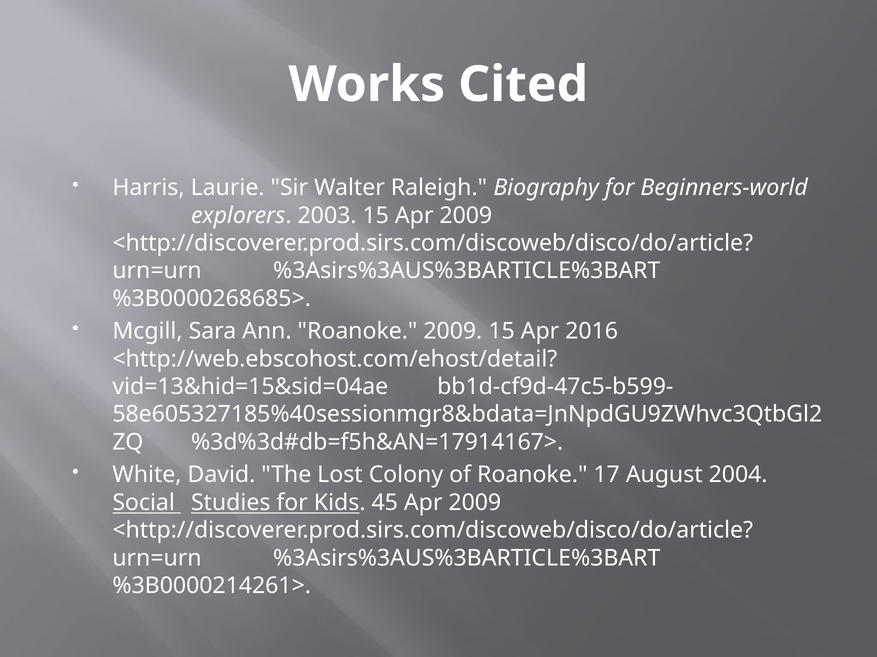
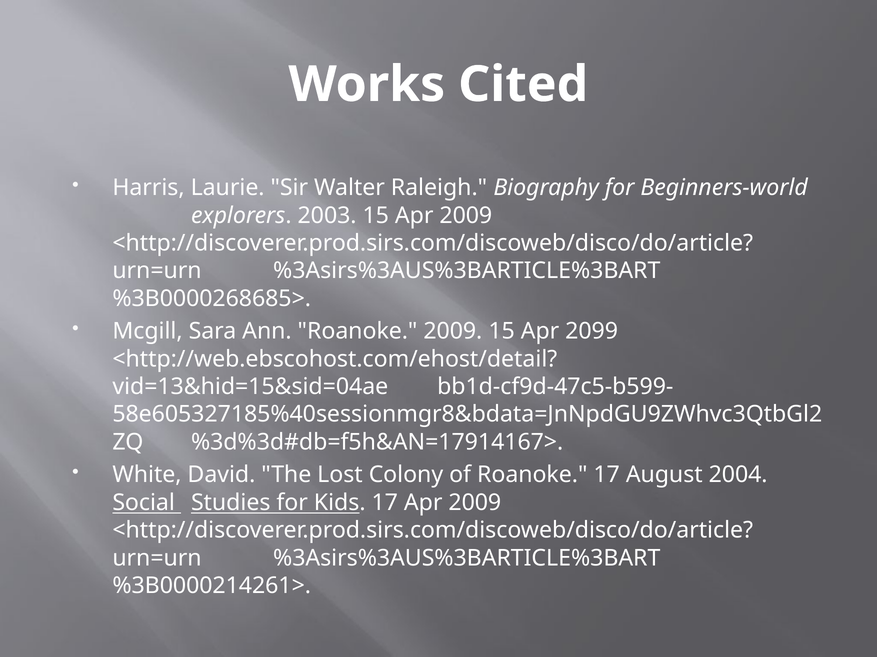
2016: 2016 -> 2099 (592, 332)
Kids 45: 45 -> 17 (385, 503)
